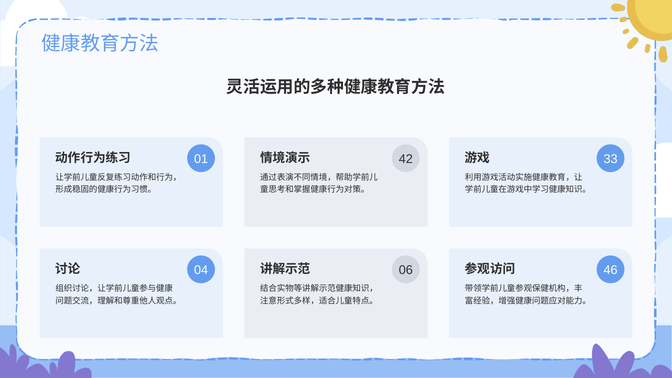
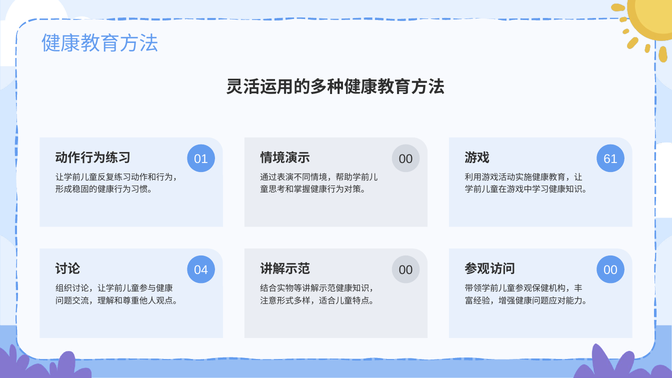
42: 42 -> 00 (406, 159)
33: 33 -> 61 (611, 159)
06: 06 -> 00 (406, 270)
46: 46 -> 00 (611, 270)
